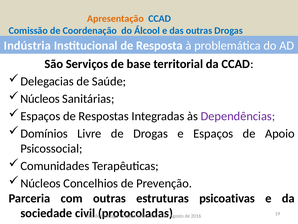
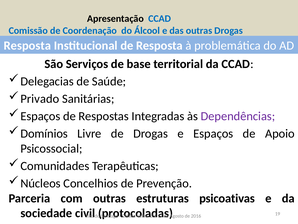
Apresentação colour: orange -> black (115, 19)
Indústria: Indústria -> Resposta (27, 46)
Núcleos: Núcleos -> Privado (40, 99)
